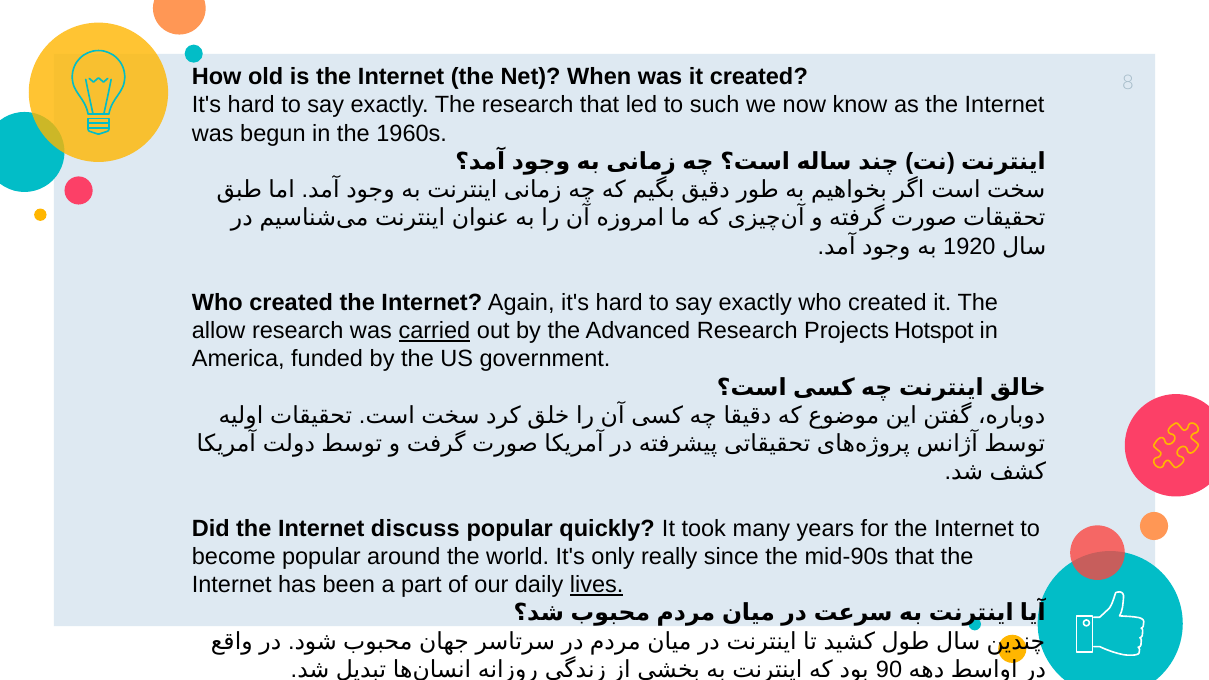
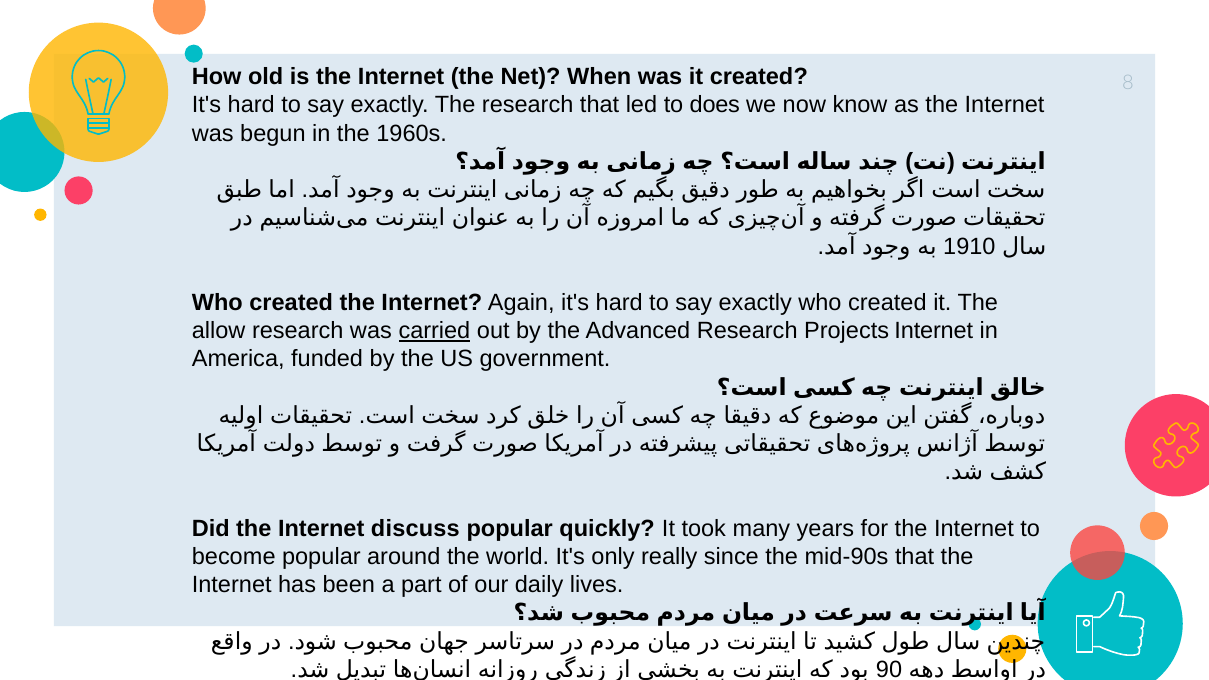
such: such -> does (715, 105)
1920: 1920 -> 1910 (969, 246)
Projects Hotspot: Hotspot -> Internet (934, 331)
lives underline: present -> none (597, 585)
